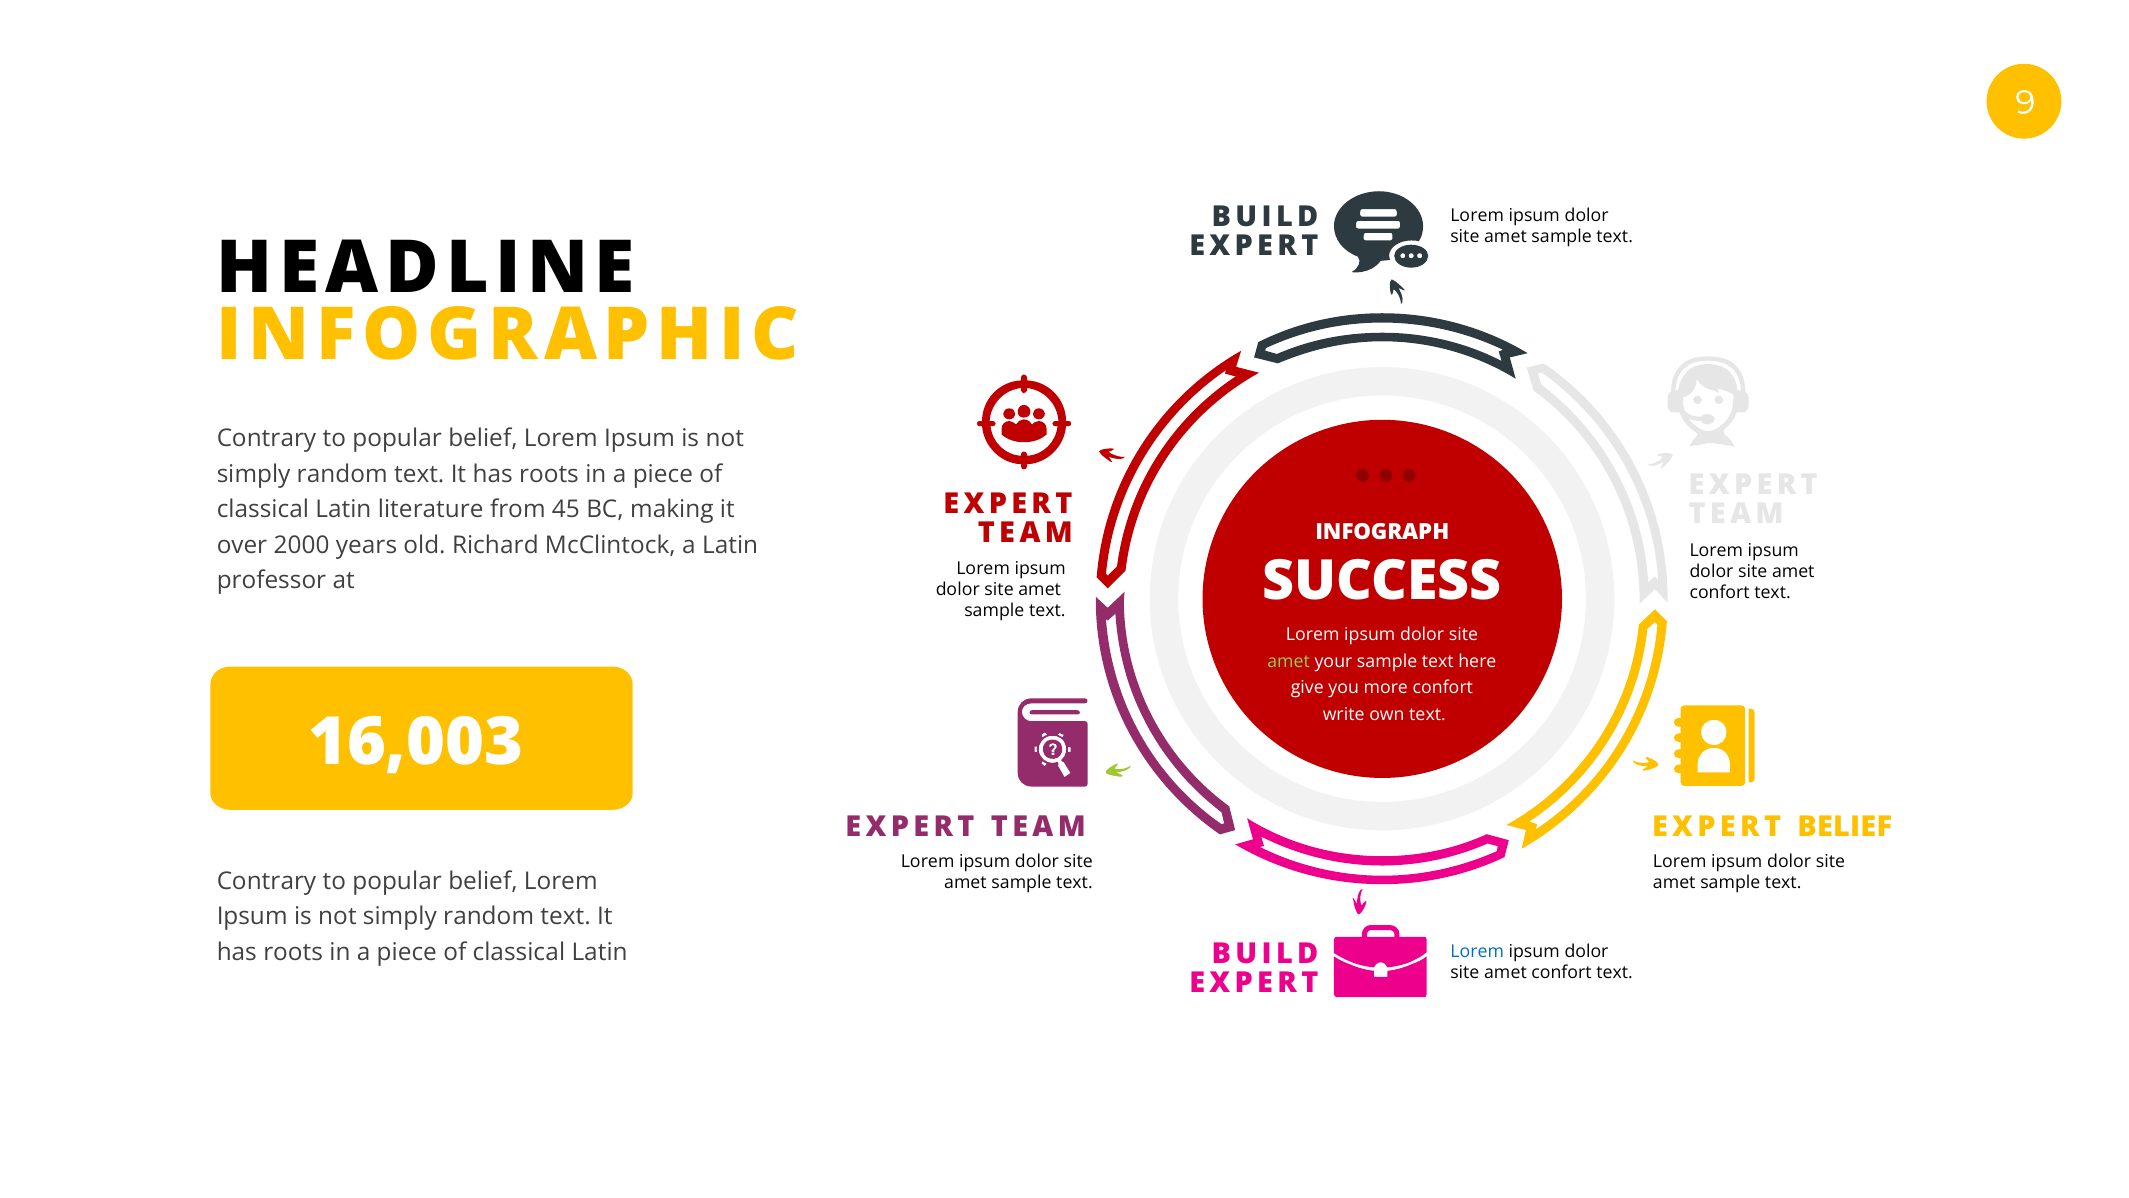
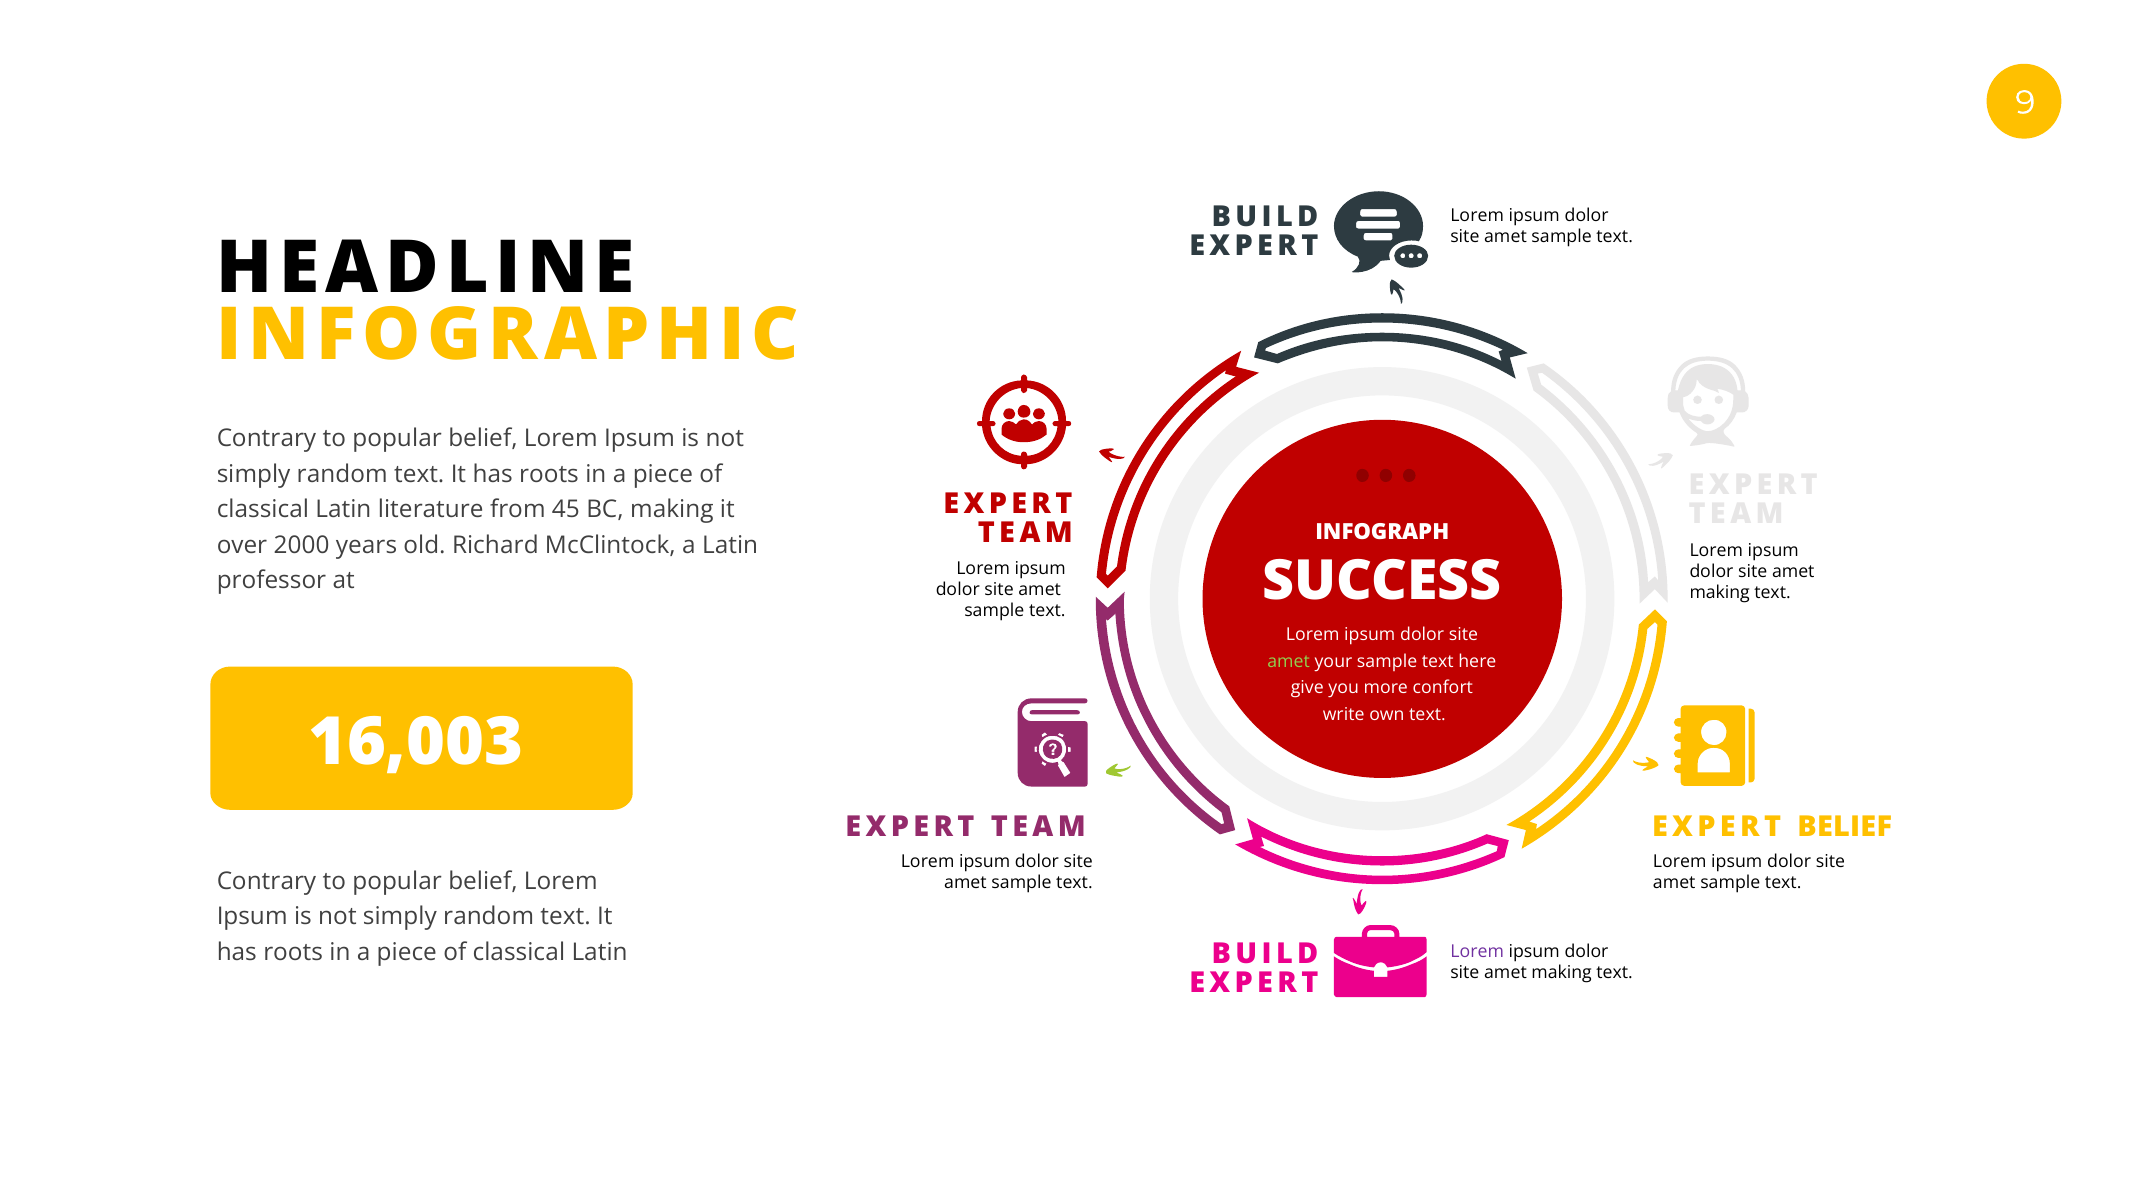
confort: confort -> making (1720, 593)
Lorem colour: blue -> purple (1477, 951)
confort: confort -> making (1562, 972)
